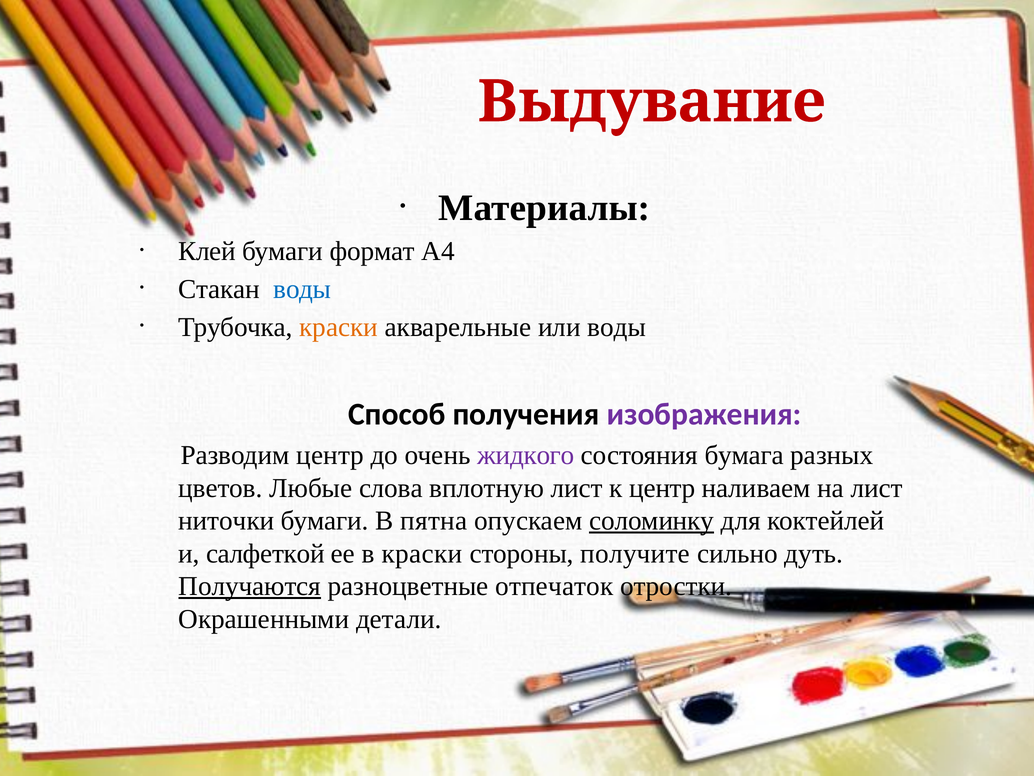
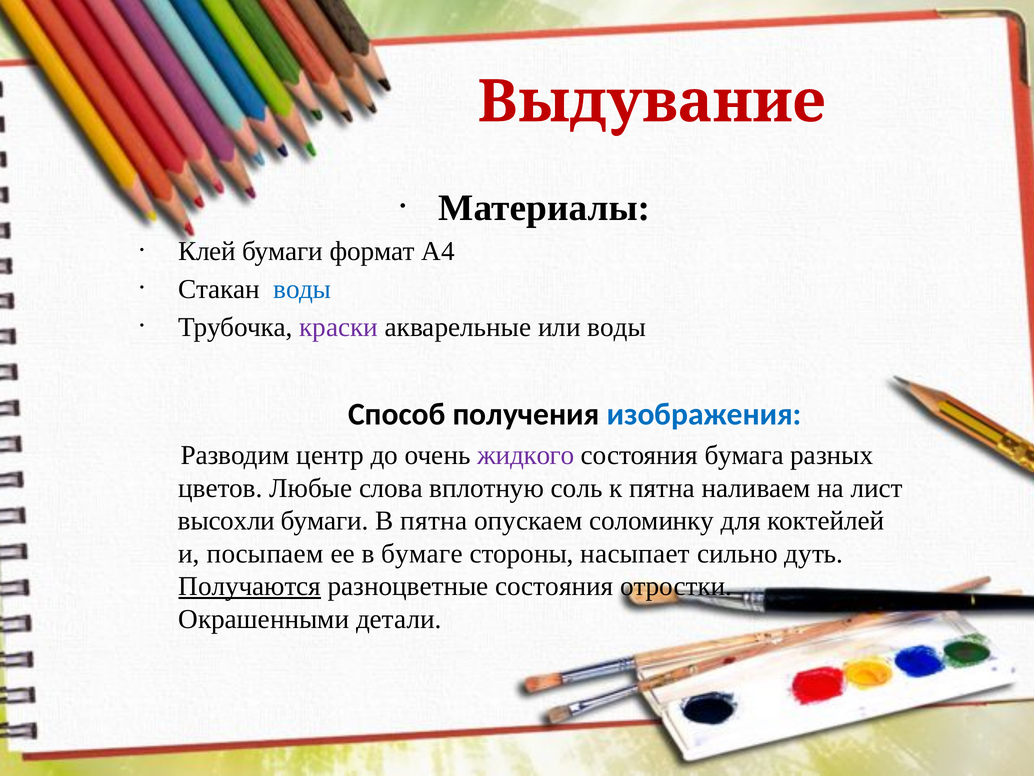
краски colour: orange -> purple (339, 327)
изображения colour: purple -> blue (704, 414)
вплотную лист: лист -> соль (577, 488)
к центр: центр -> пятна (662, 488)
ниточки: ниточки -> высохли (226, 520)
соломинку underline: present -> none (652, 520)
салфеткой: салфеткой -> посыпаем (265, 553)
в краски: краски -> бумаге (422, 553)
получите: получите -> насыпает (635, 553)
разноцветные отпечаток: отпечаток -> состояния (554, 586)
